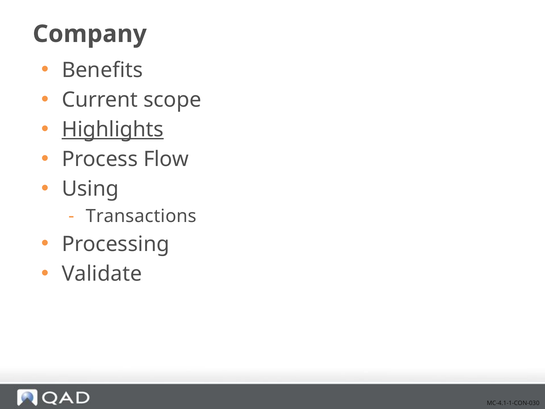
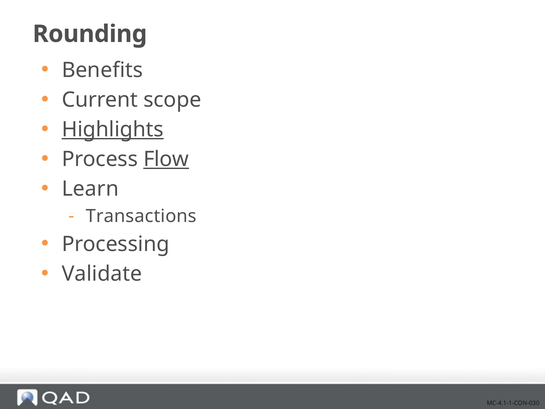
Company: Company -> Rounding (90, 34)
Flow underline: none -> present (166, 159)
Using: Using -> Learn (90, 189)
